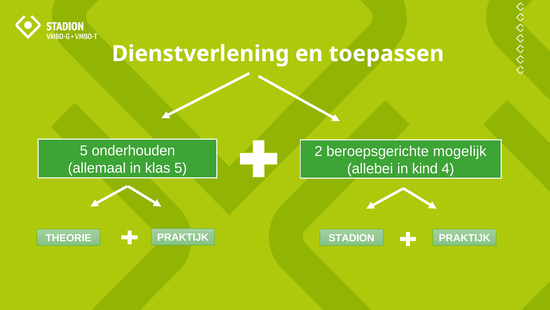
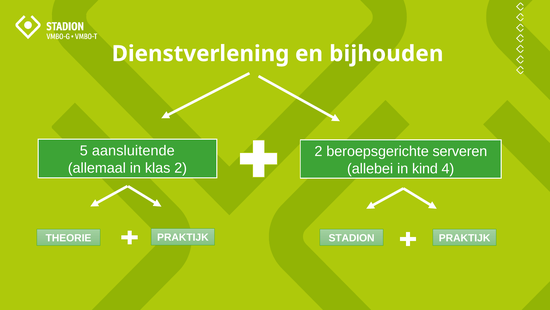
toepassen: toepassen -> bijhouden (386, 54)
onderhouden: onderhouden -> aansluitende (133, 151)
mogelijk: mogelijk -> serveren (460, 151)
klas 5: 5 -> 2 (181, 168)
